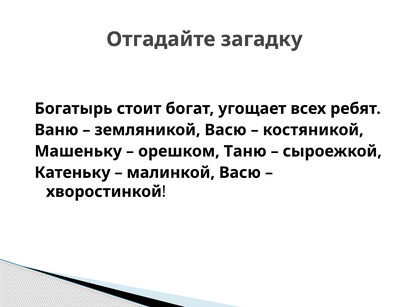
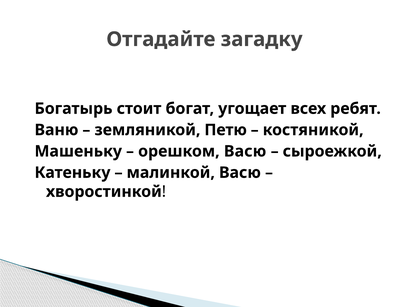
земляникой Васю: Васю -> Петю (226, 130)
орешком Таню: Таню -> Васю (245, 151)
